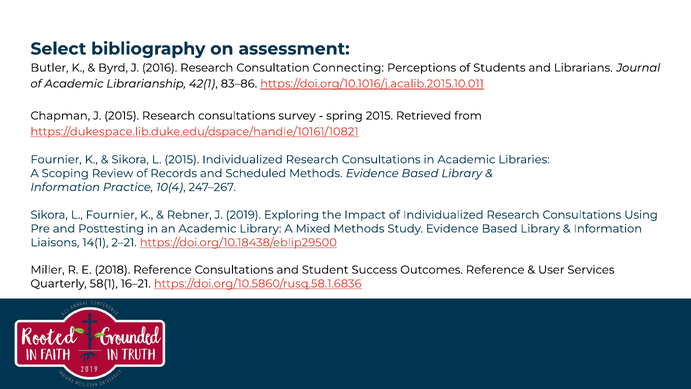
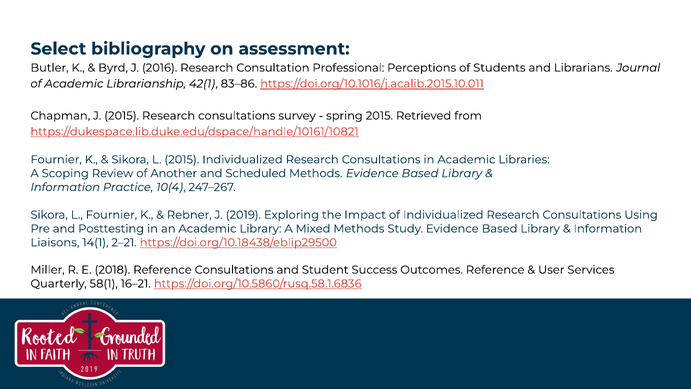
Connecting: Connecting -> Professional (348, 68)
Records: Records -> Another (174, 173)
